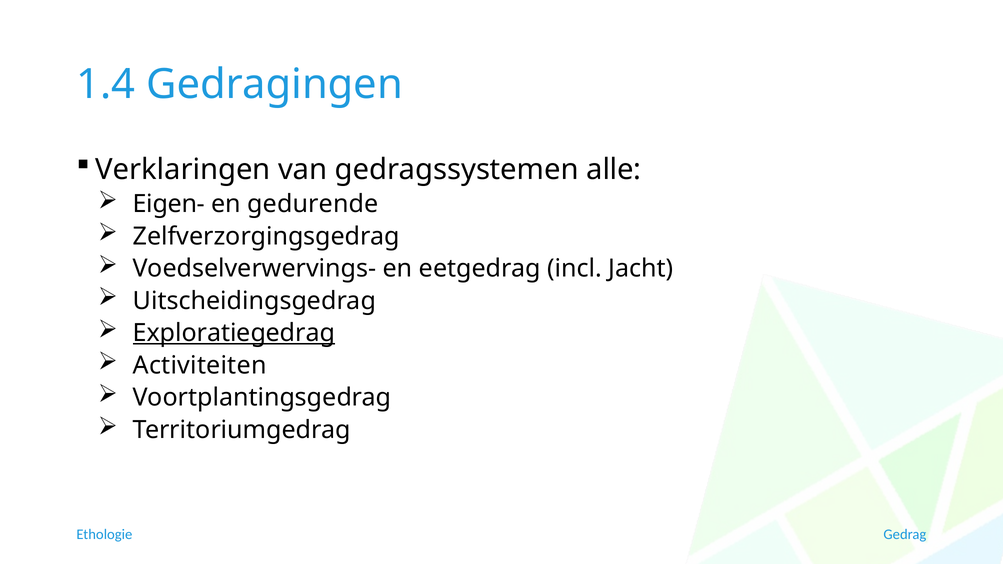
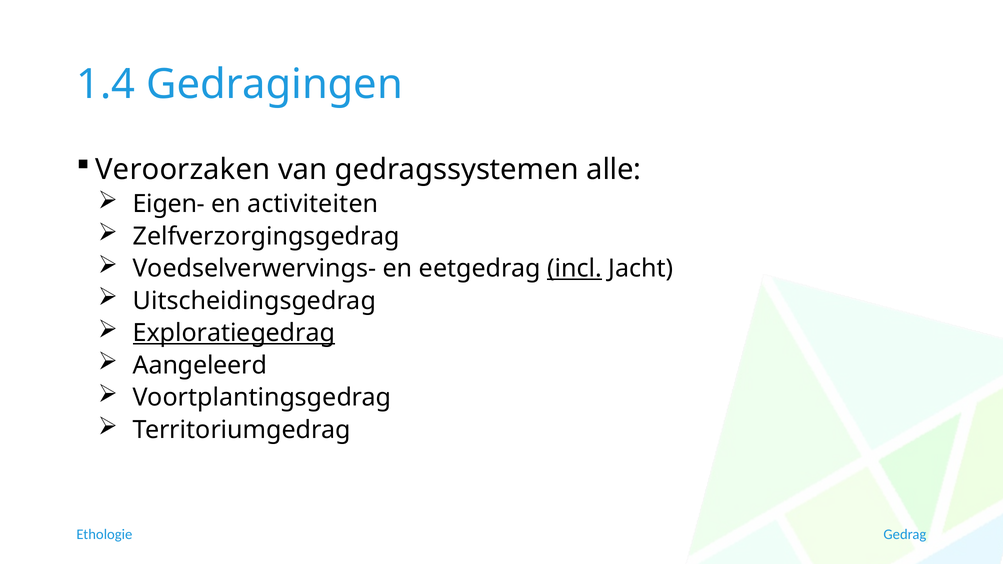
Verklaringen: Verklaringen -> Veroorzaken (183, 170)
gedurende: gedurende -> activiteiten (313, 204)
incl underline: none -> present (574, 269)
Activiteiten: Activiteiten -> Aangeleerd (200, 366)
